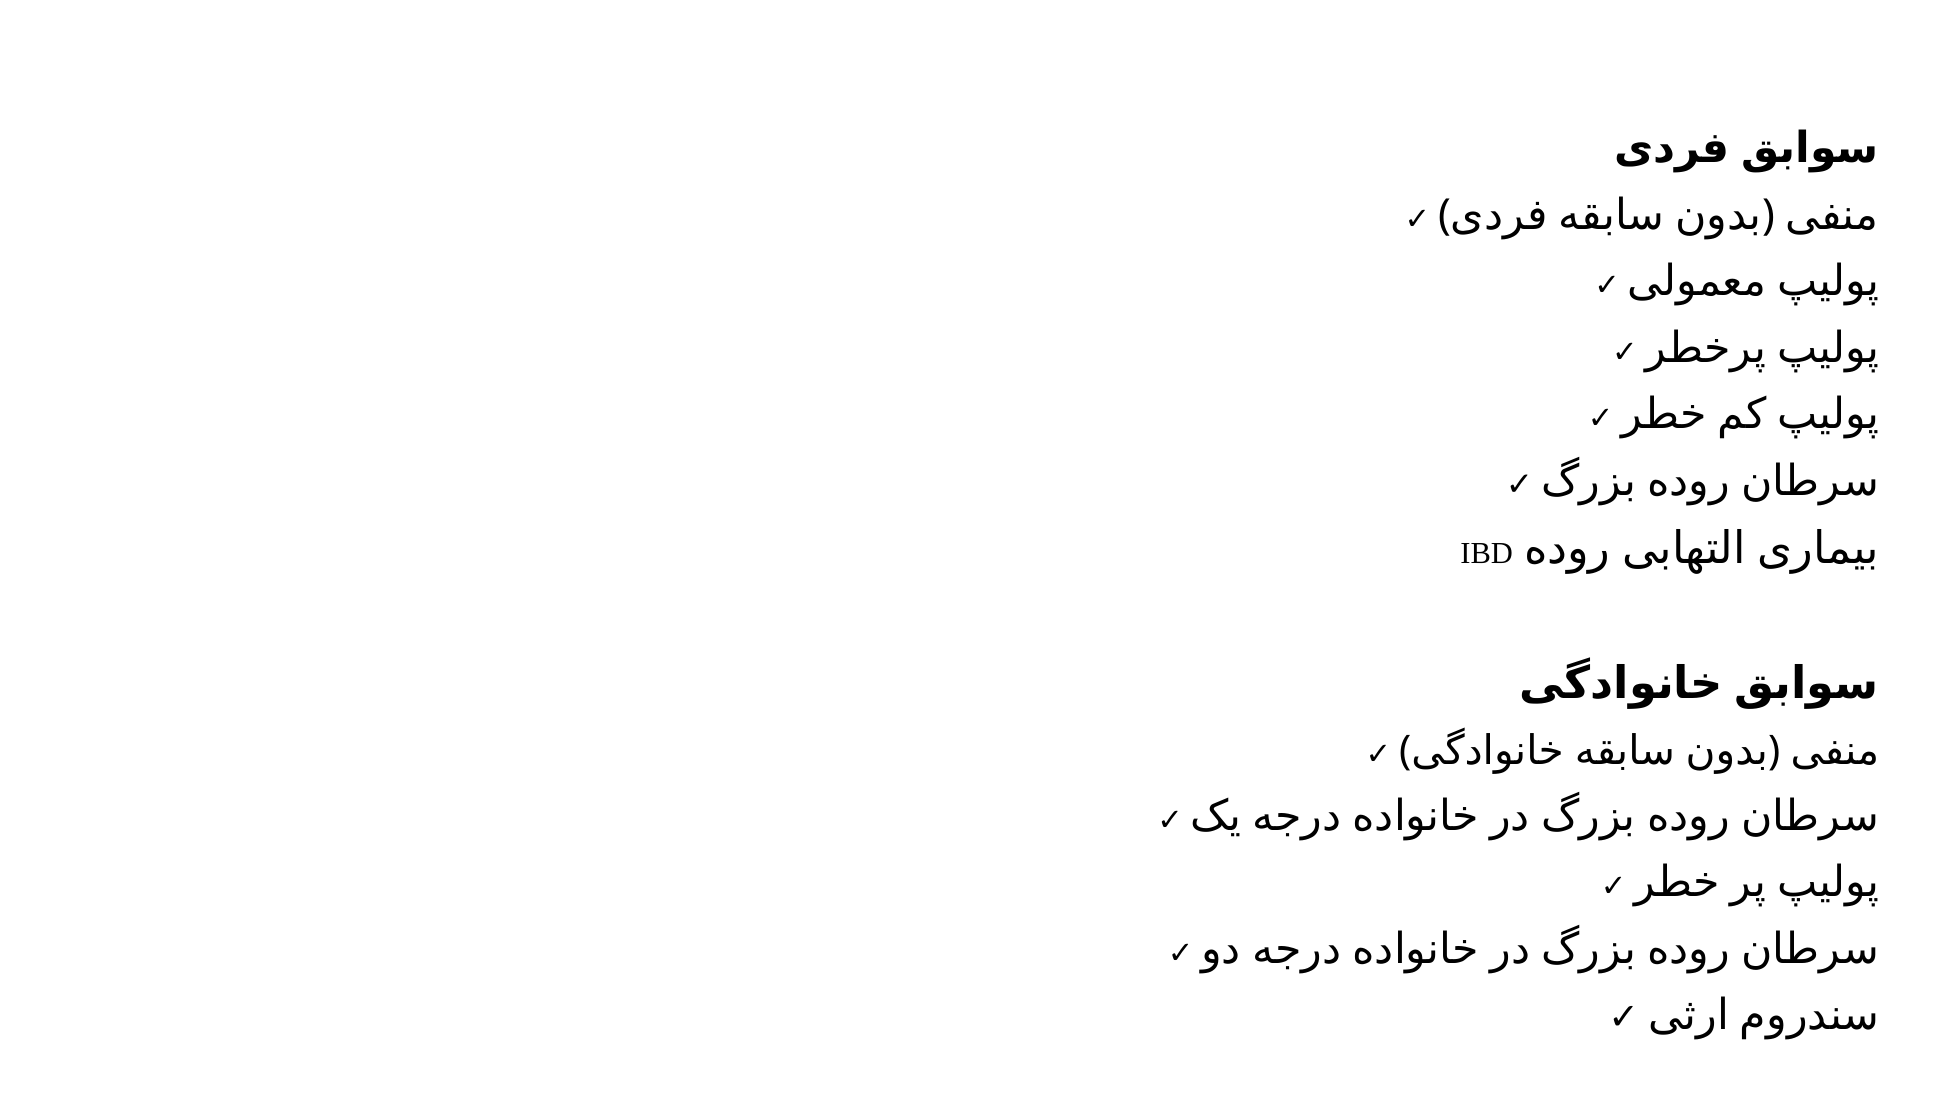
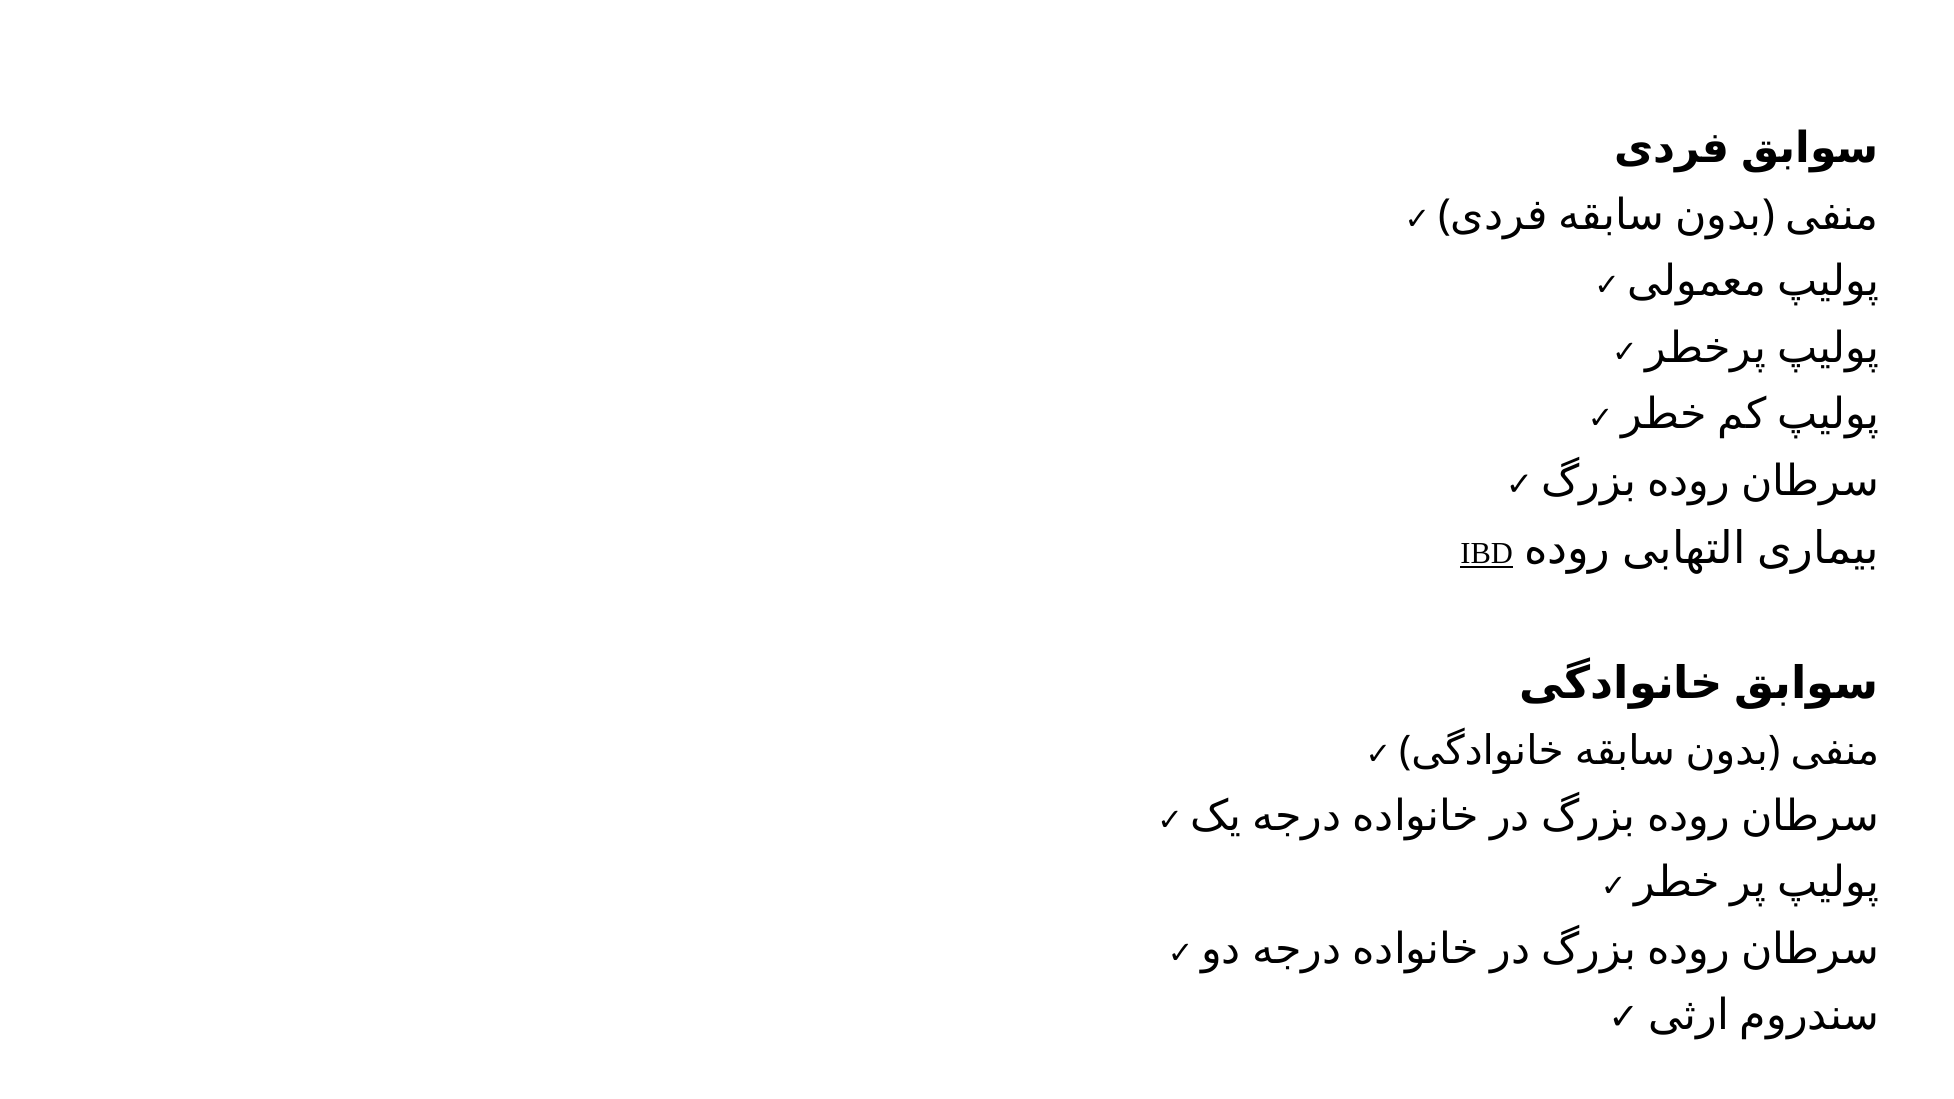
IBD underline: none -> present (1487, 554)
